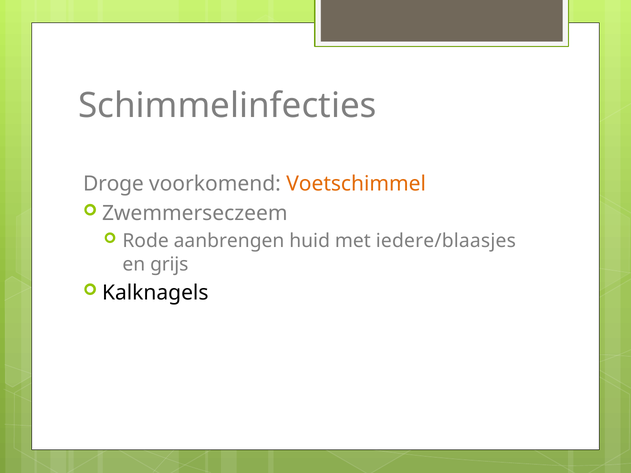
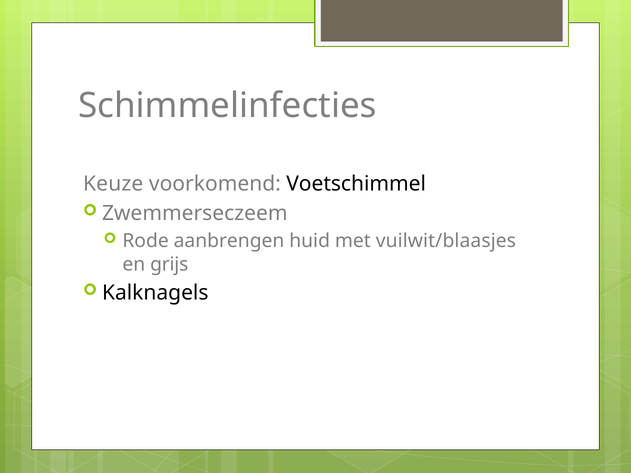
Droge: Droge -> Keuze (113, 184)
Voetschimmel colour: orange -> black (356, 184)
iedere/blaasjes: iedere/blaasjes -> vuilwit/blaasjes (446, 241)
